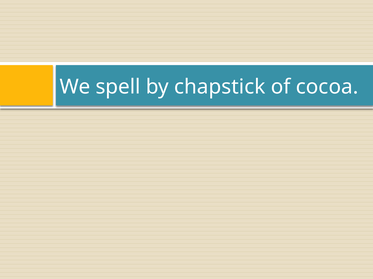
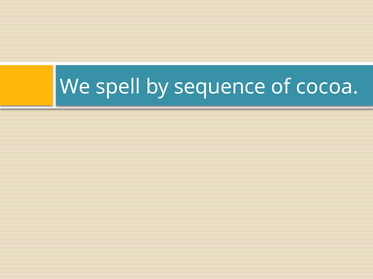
chapstick: chapstick -> sequence (220, 87)
